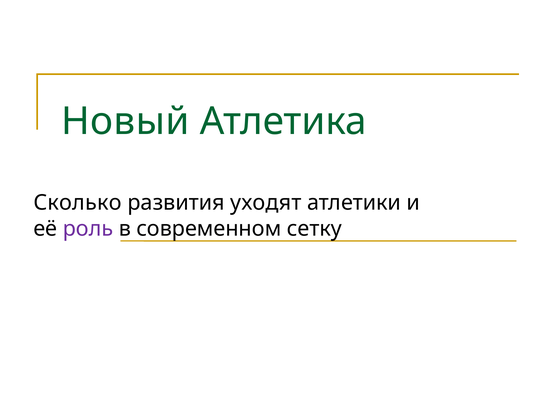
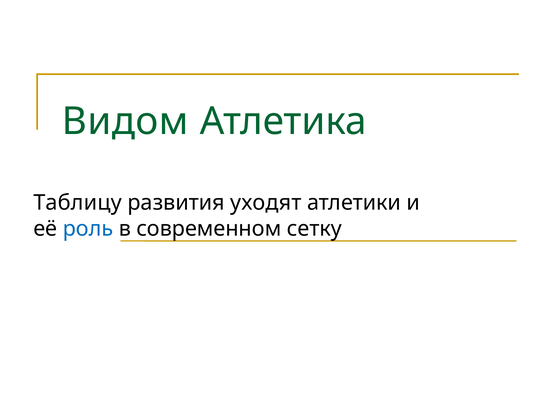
Новый: Новый -> Видом (125, 121)
Сколько: Сколько -> Таблицу (78, 203)
роль colour: purple -> blue (88, 229)
